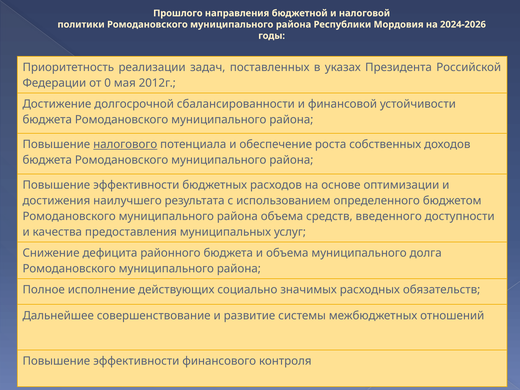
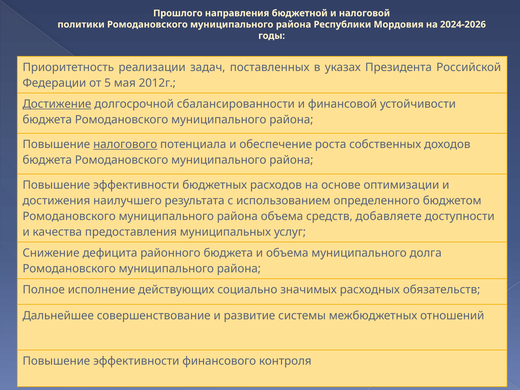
0: 0 -> 5 (108, 83)
Достижение underline: none -> present (57, 104)
введенного: введенного -> добавляете (389, 216)
